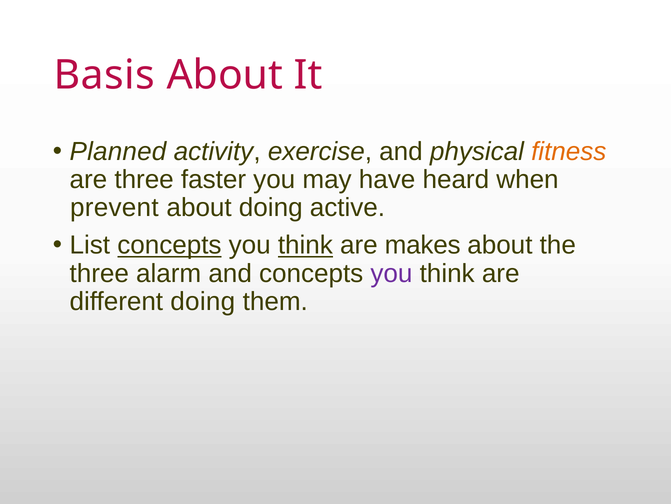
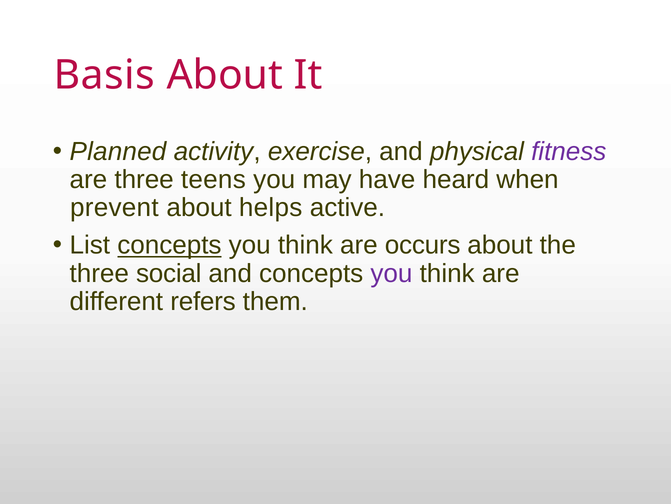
fitness colour: orange -> purple (569, 151)
faster: faster -> teens (213, 179)
about doing: doing -> helps (271, 207)
think underline: present -> none (305, 245)
makes: makes -> occurs (423, 245)
alarm: alarm -> social (169, 273)
different doing: doing -> refers (203, 301)
